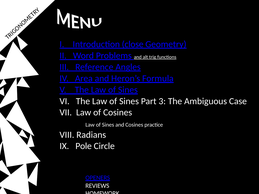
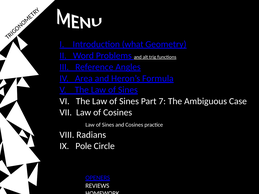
close: close -> what (133, 44)
3: 3 -> 7 (162, 101)
